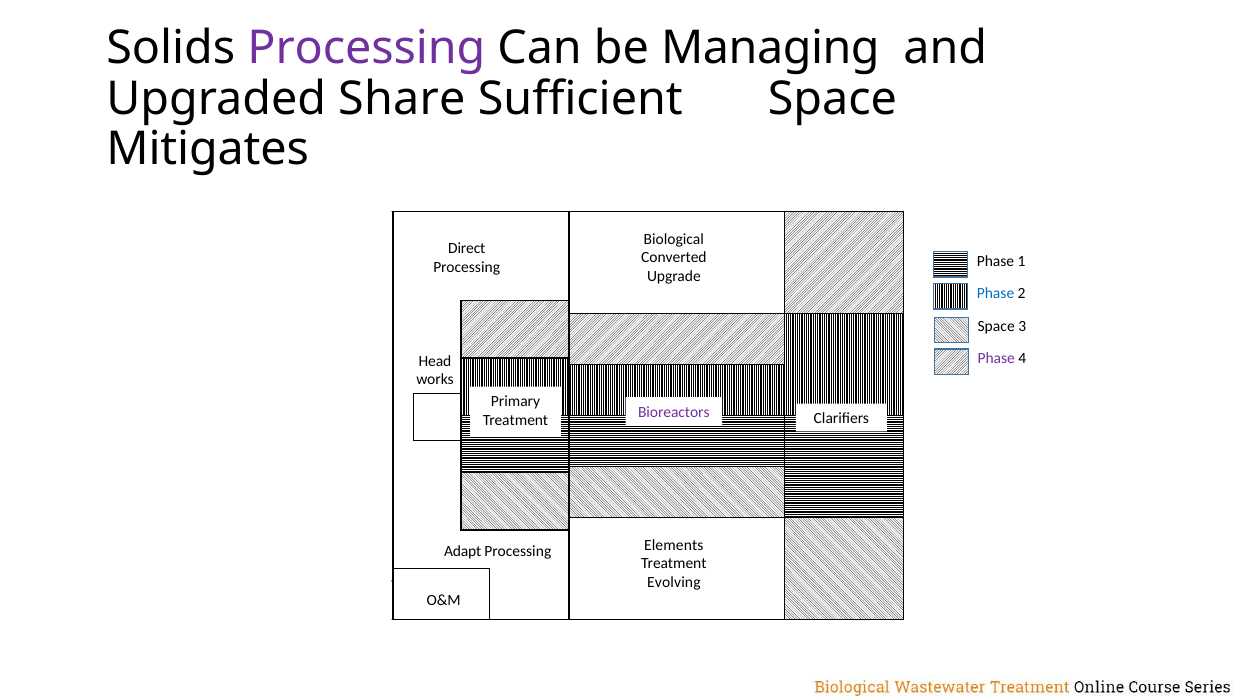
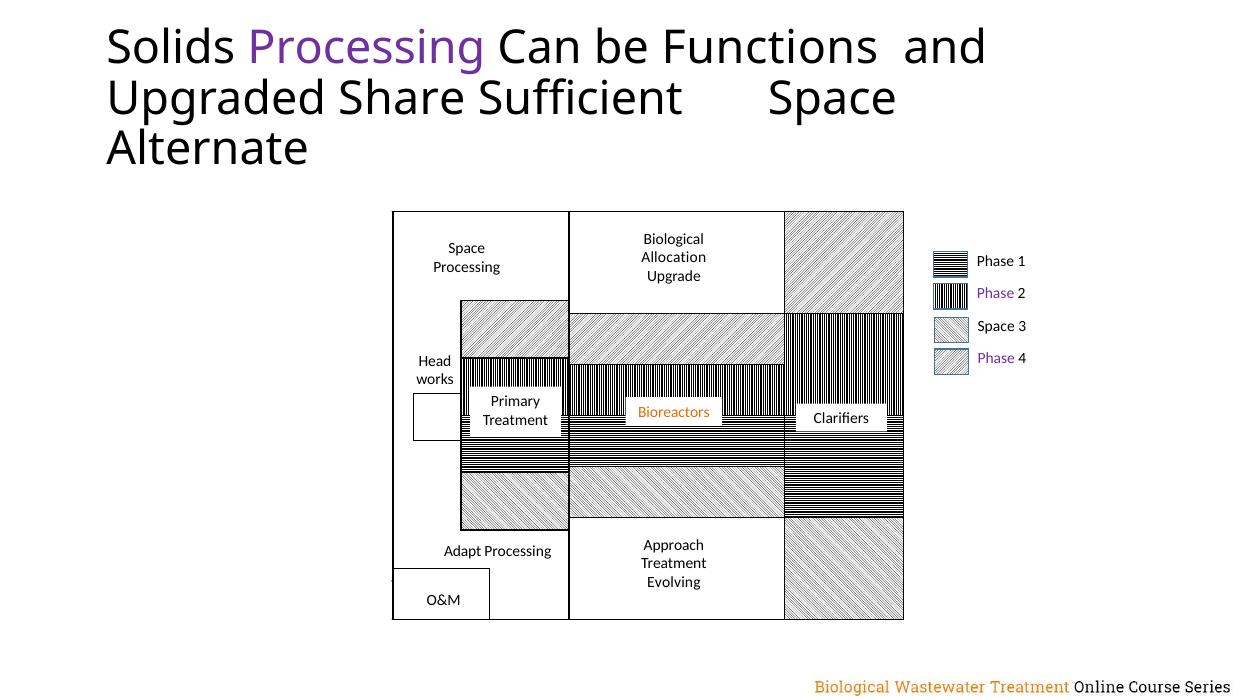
Managing: Managing -> Functions (770, 49)
Mitigates: Mitigates -> Alternate (208, 149)
Direct: Direct -> Space (467, 249)
Converted: Converted -> Allocation (674, 258)
Phase colour: blue -> purple (996, 293)
Bioreactors colour: purple -> orange (674, 412)
Elements: Elements -> Approach (674, 545)
